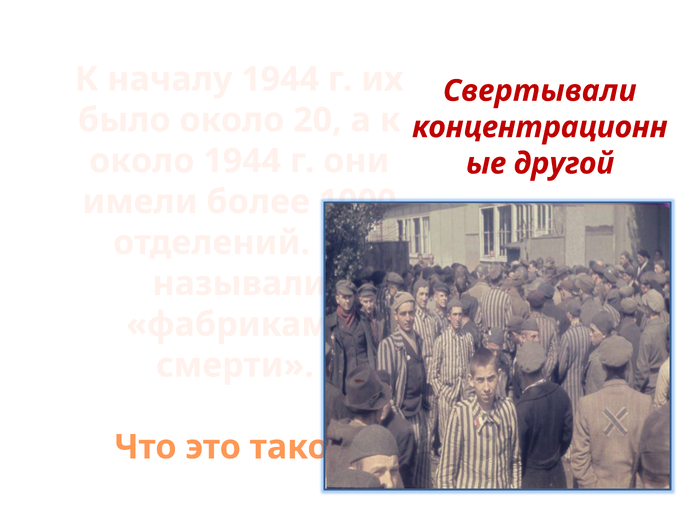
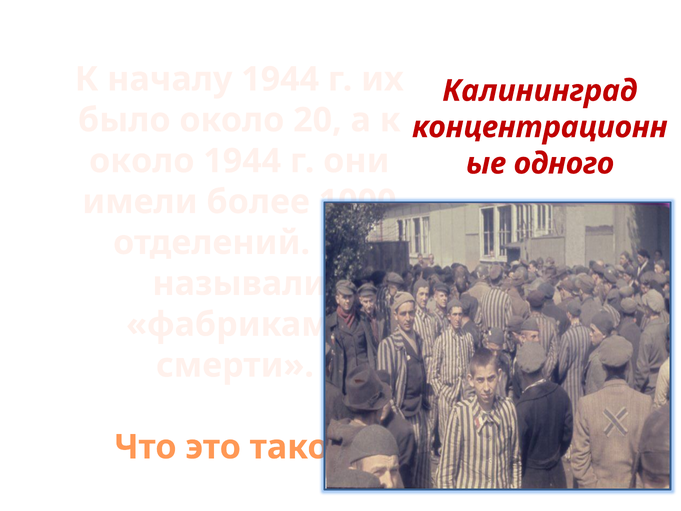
Свертывали: Свертывали -> Калининград (540, 91)
другой: другой -> одного (564, 163)
